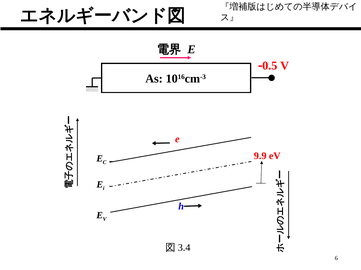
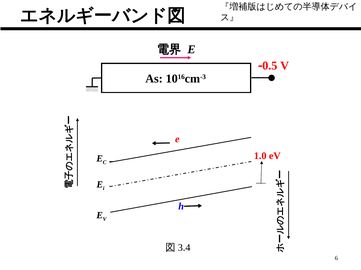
9.9: 9.9 -> 1.0 (260, 156)
